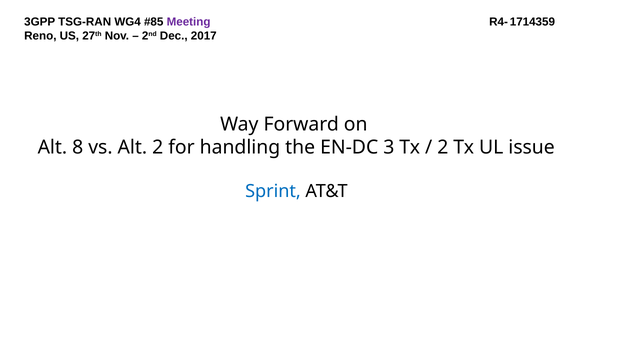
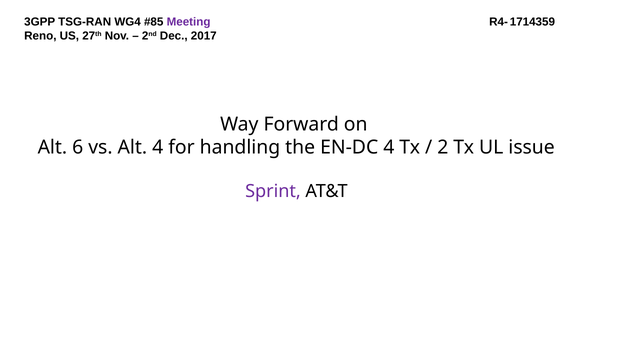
8: 8 -> 6 (78, 147)
Alt 2: 2 -> 4 (158, 147)
EN-DC 3: 3 -> 4 (389, 147)
Sprint colour: blue -> purple (273, 191)
